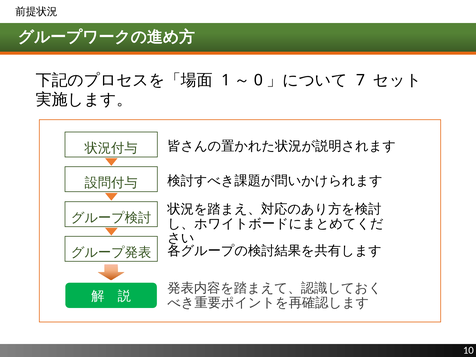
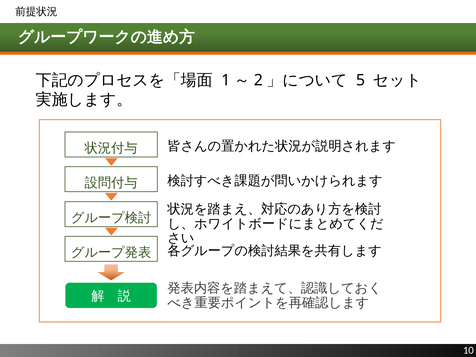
0: 0 -> 2 (258, 80)
7: 7 -> 5 (361, 80)
